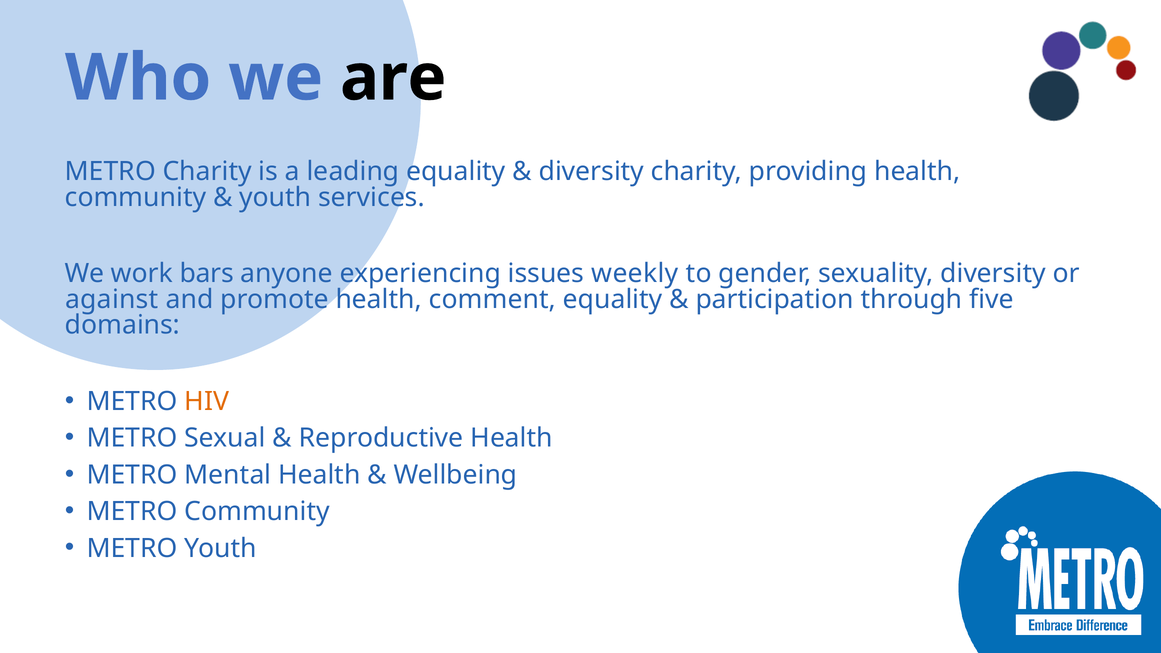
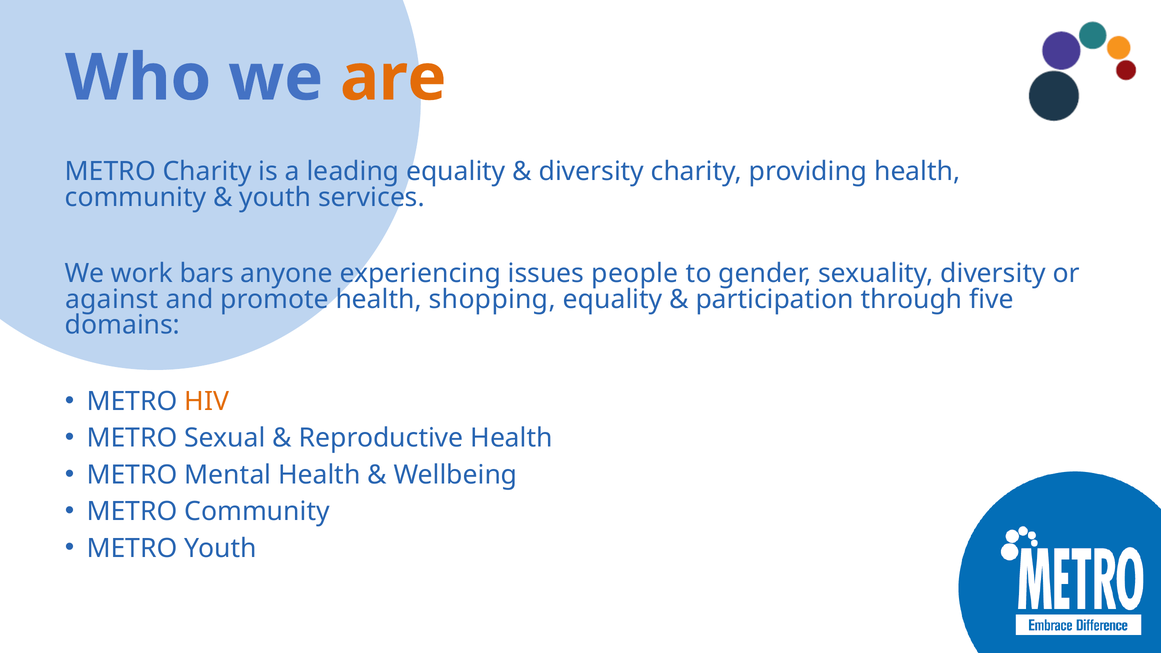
are colour: black -> orange (393, 78)
weekly: weekly -> people (635, 274)
comment: comment -> shopping (492, 299)
